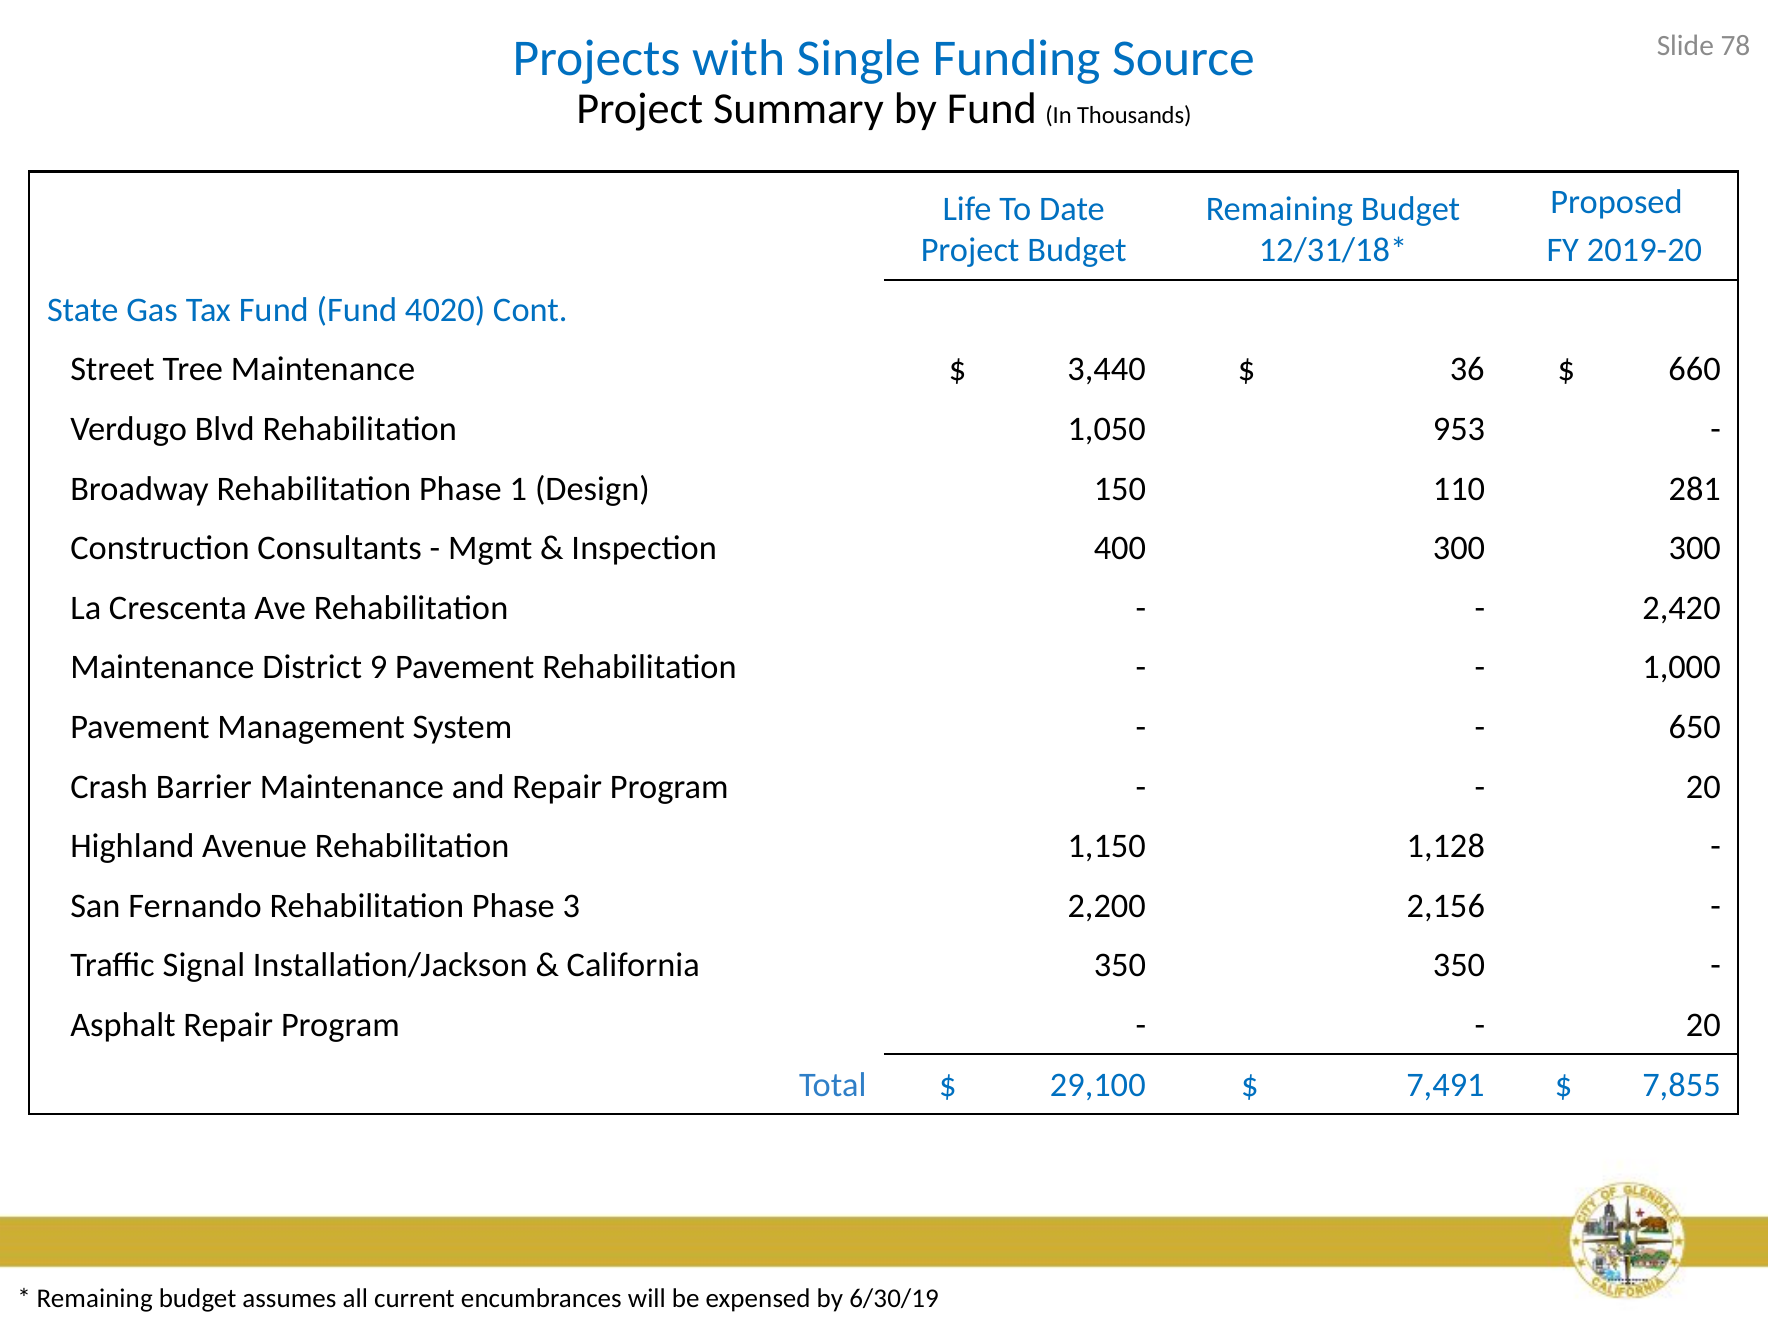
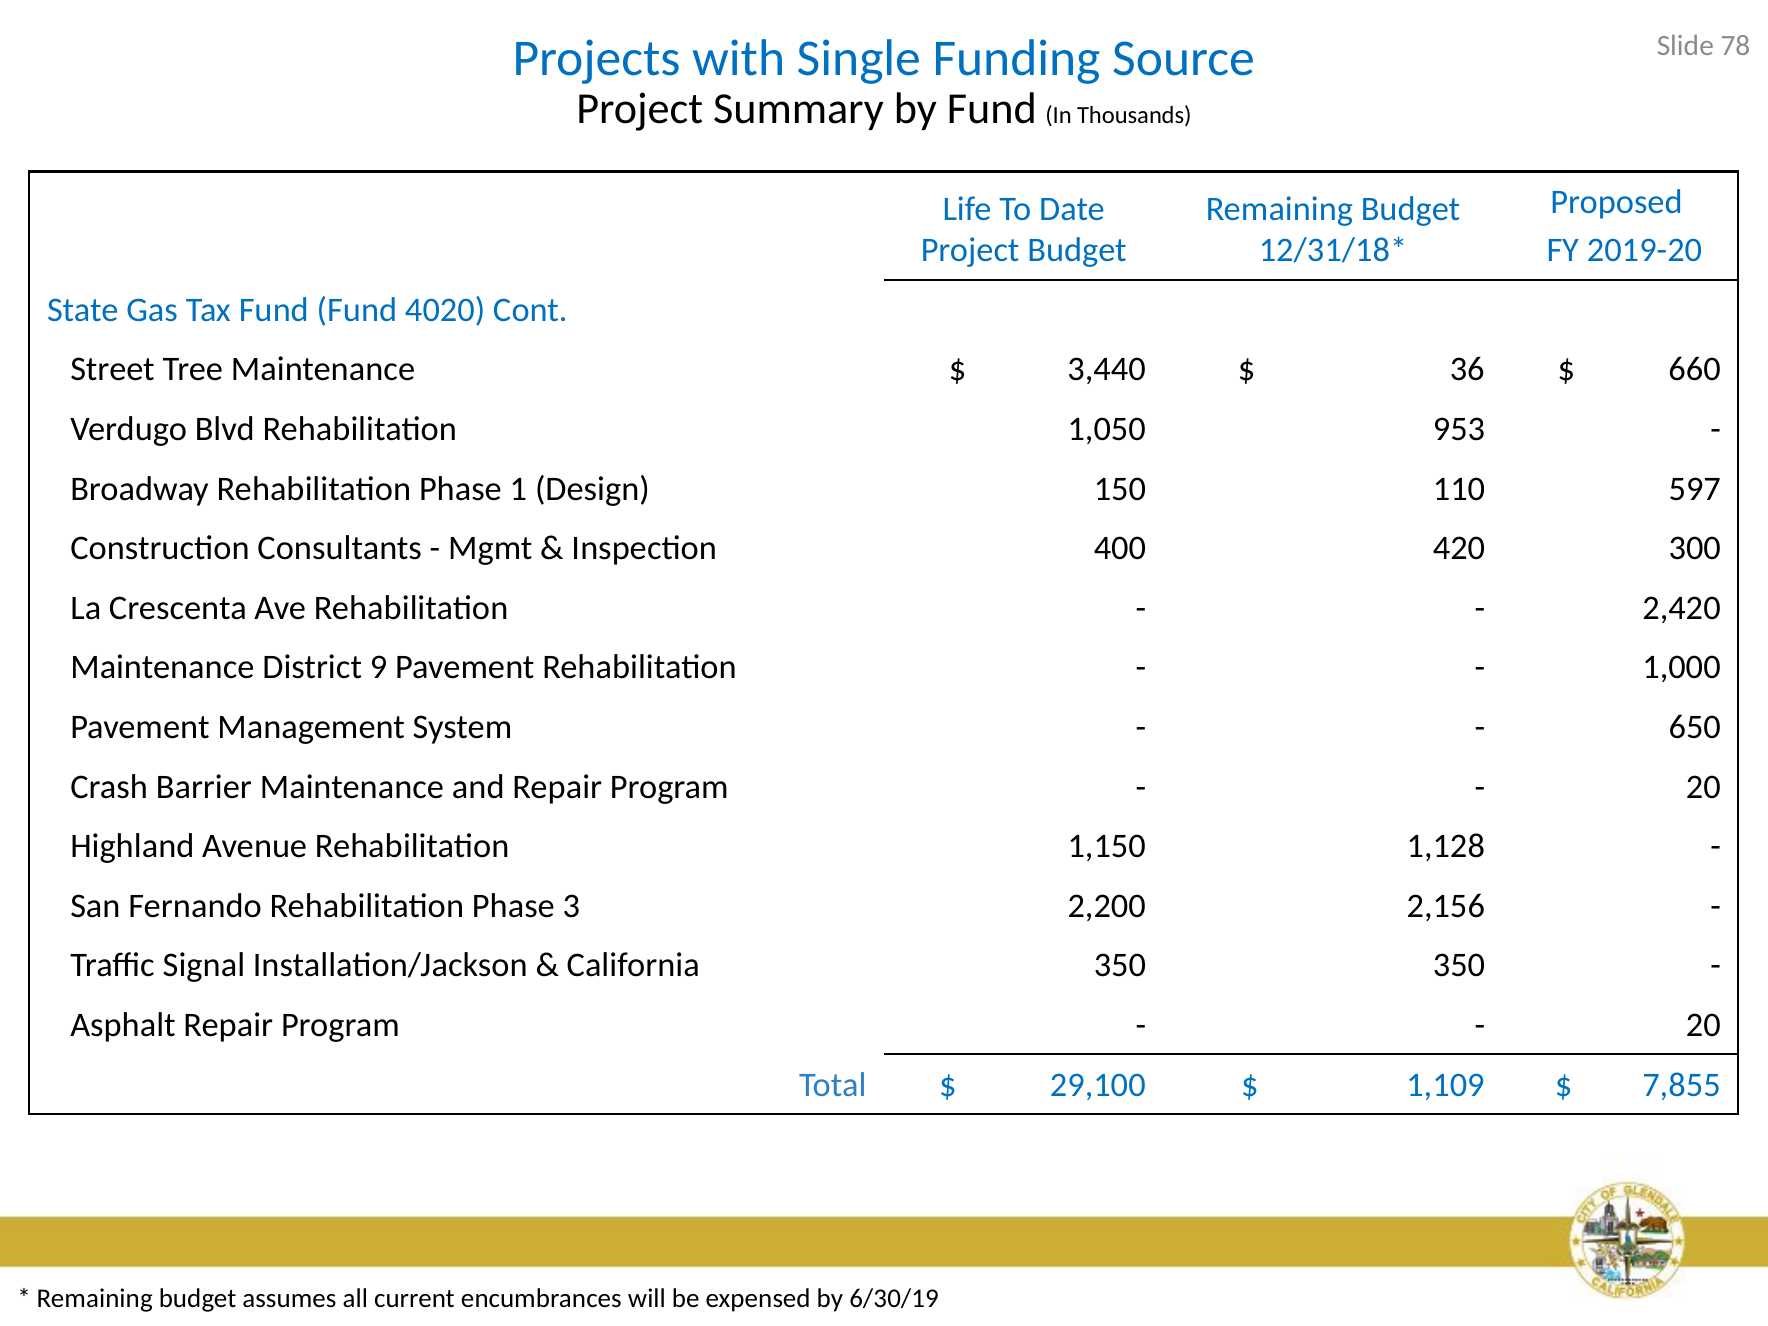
281: 281 -> 597 (1695, 489)
400 300: 300 -> 420 (1459, 548)
7,491: 7,491 -> 1,109 (1445, 1085)
